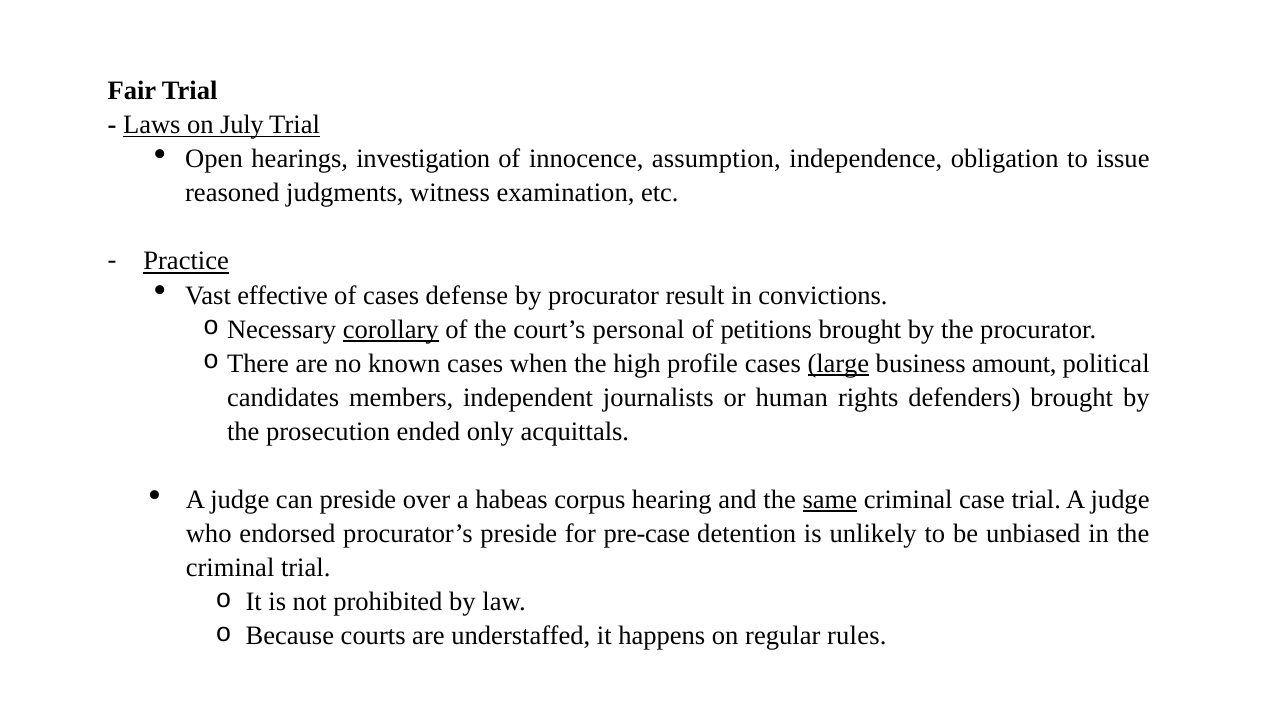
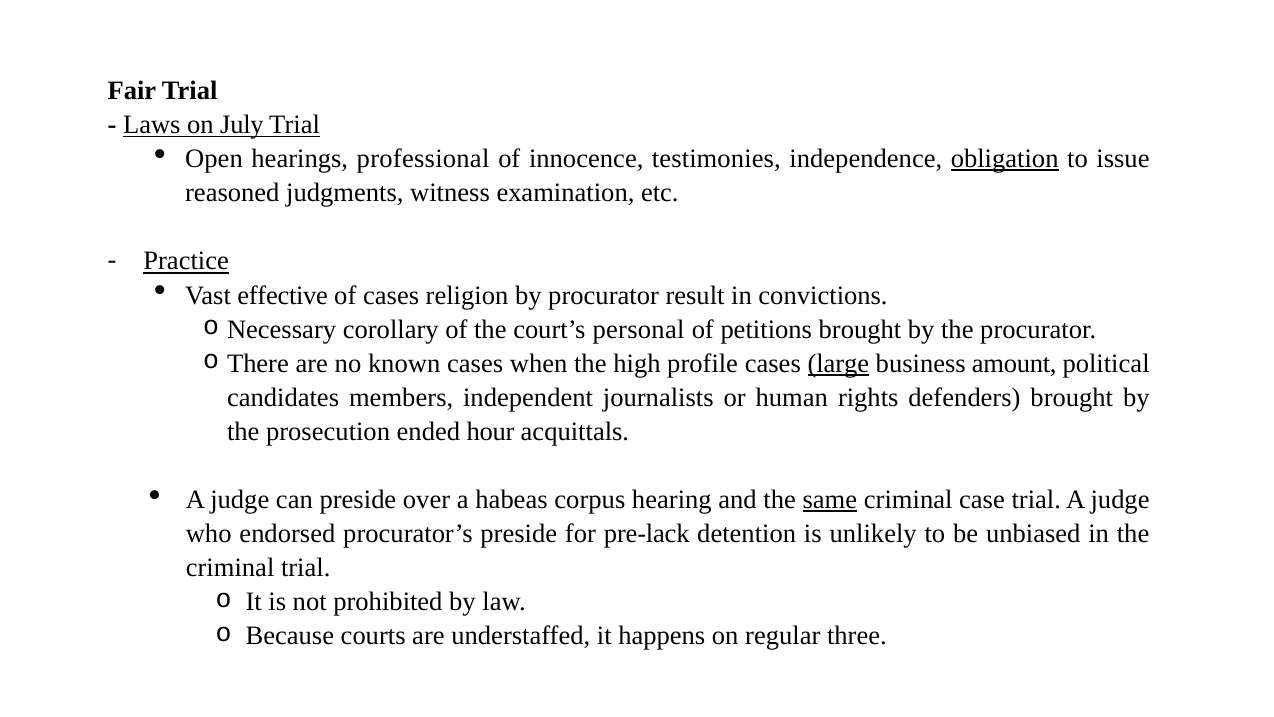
investigation: investigation -> professional (423, 159)
assumption: assumption -> testimonies (716, 159)
obligation underline: none -> present (1005, 159)
defense: defense -> religion (467, 295)
corollary underline: present -> none (391, 329)
only: only -> hour (491, 431)
pre-case: pre-case -> pre-lack (647, 534)
rules: rules -> three (857, 636)
